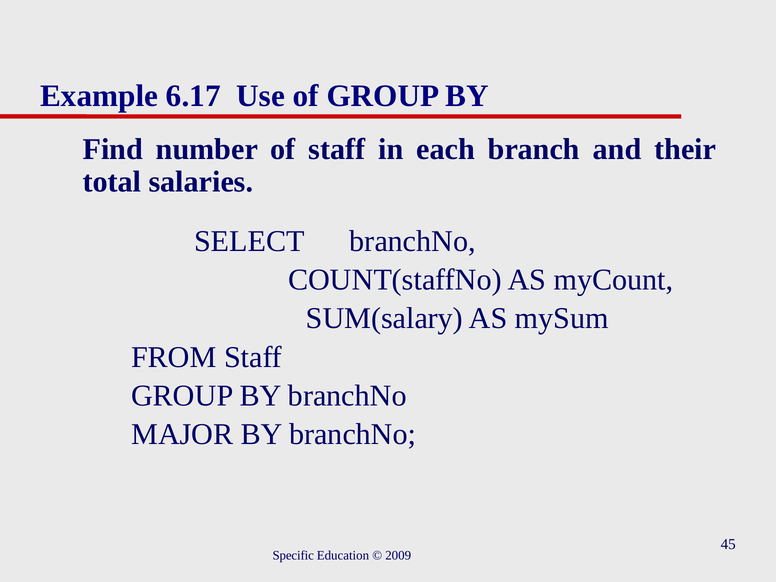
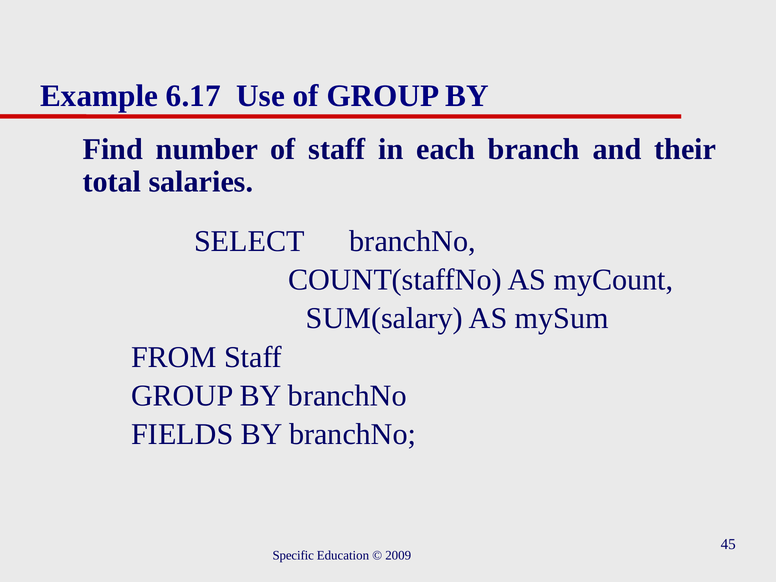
MAJOR: MAJOR -> FIELDS (182, 434)
